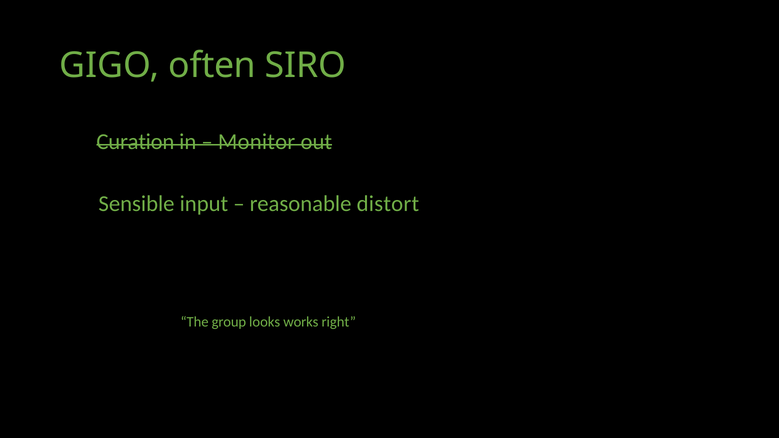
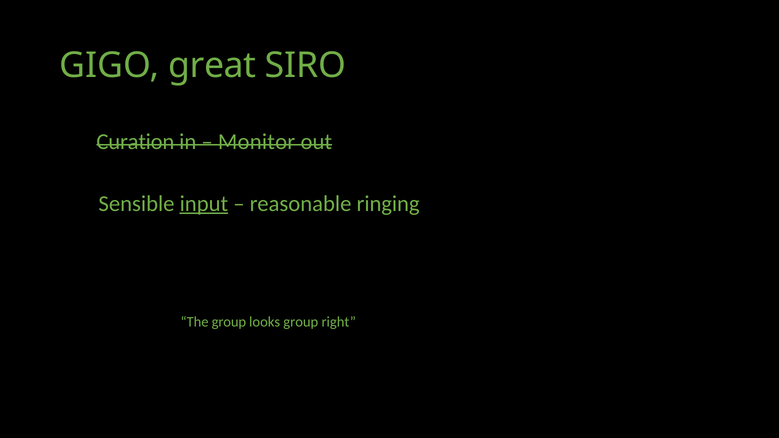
often: often -> great (212, 65)
input underline: none -> present (204, 204)
distort: distort -> ringing (388, 204)
looks works: works -> group (301, 322)
